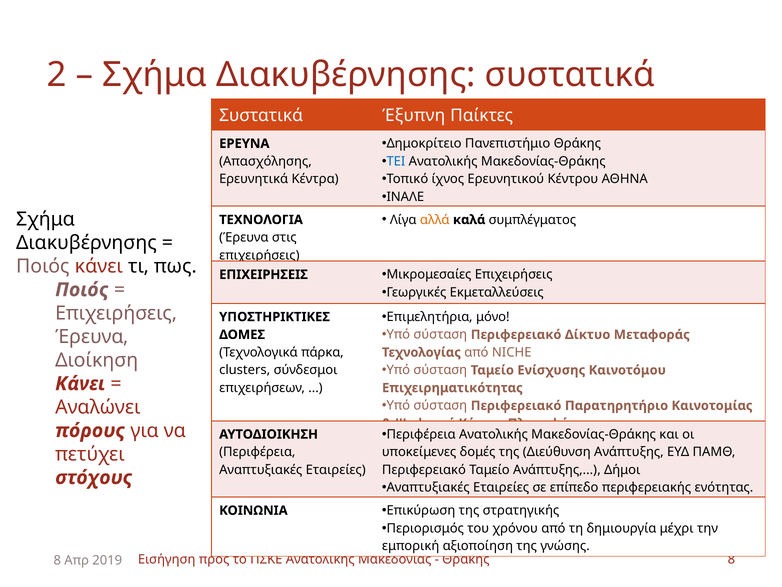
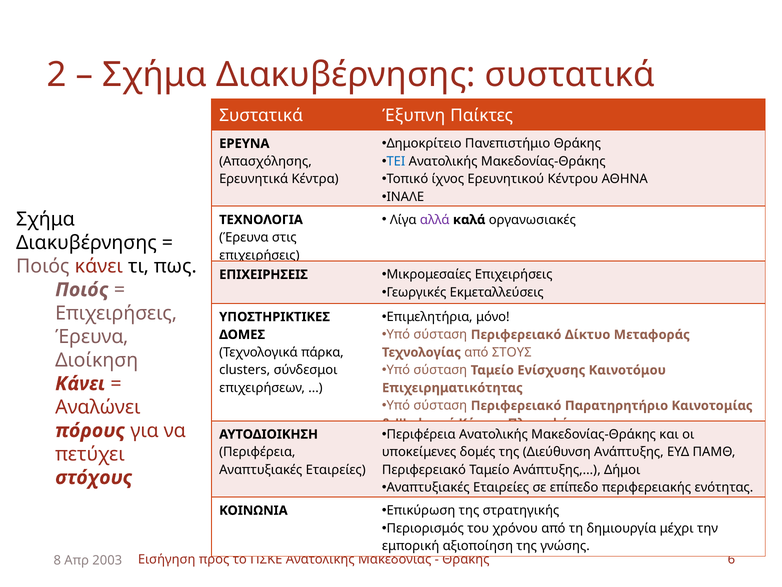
αλλά colour: orange -> purple (435, 220)
συμπλέγματος: συμπλέγματος -> οργανωσιακές (532, 220)
NICHE: NICHE -> ΣΤΟΥΣ (512, 352)
Θράκης 8: 8 -> 6 (731, 559)
2019: 2019 -> 2003 (107, 560)
